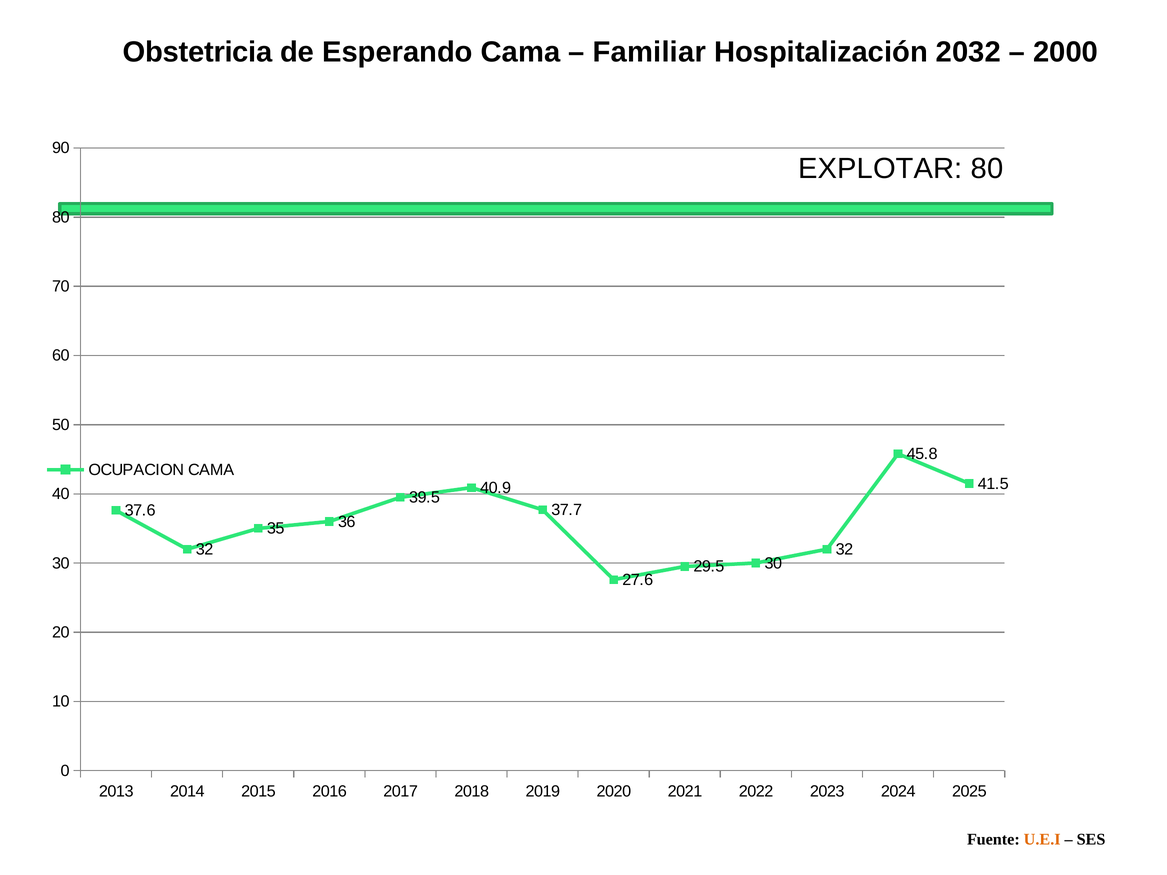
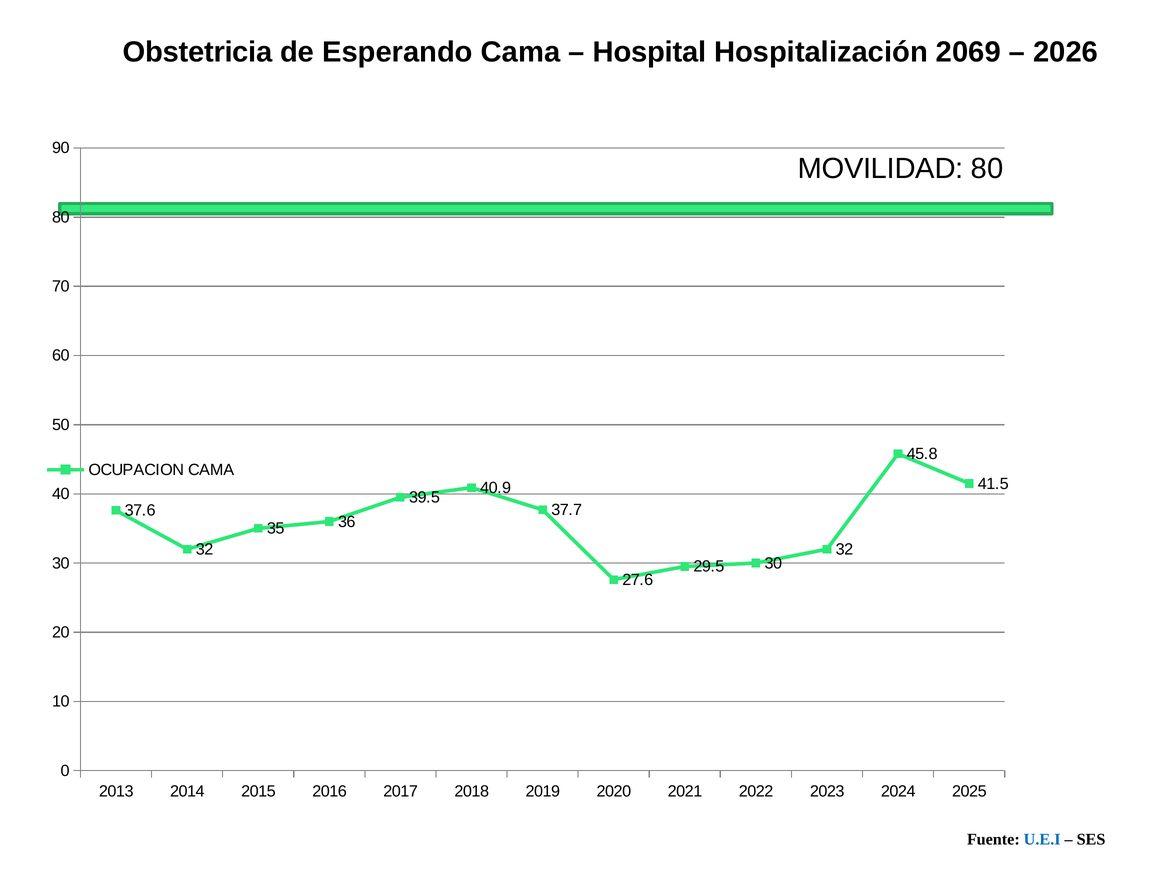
Familiar: Familiar -> Hospital (649, 52)
2032: 2032 -> 2069 (968, 52)
2000: 2000 -> 2026 (1066, 52)
EXPLOTAR: EXPLOTAR -> MOVILIDAD (881, 169)
U.E.I colour: orange -> blue (1042, 840)
